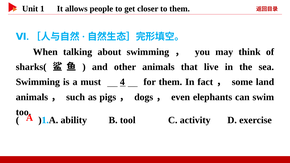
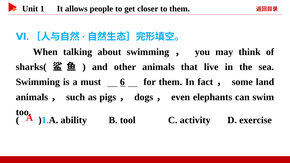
4: 4 -> 6 (122, 82)
